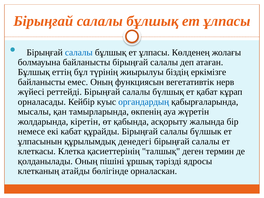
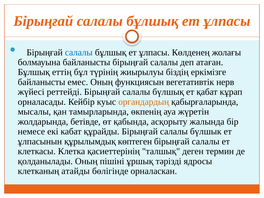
органдардың colour: blue -> orange (144, 102)
кіретін: кіретін -> бетівде (85, 122)
денедегі: денедегі -> көптеген (135, 141)
